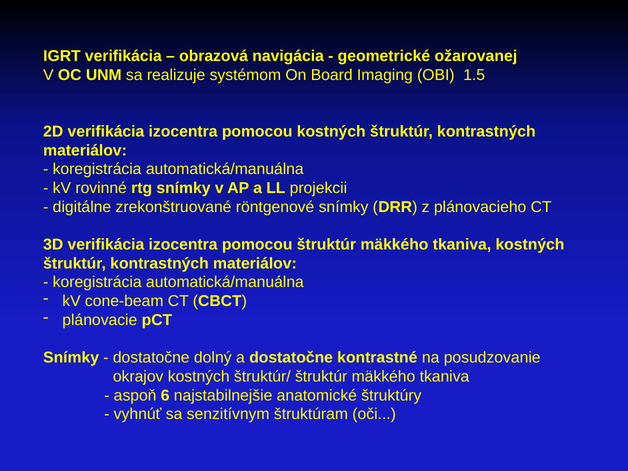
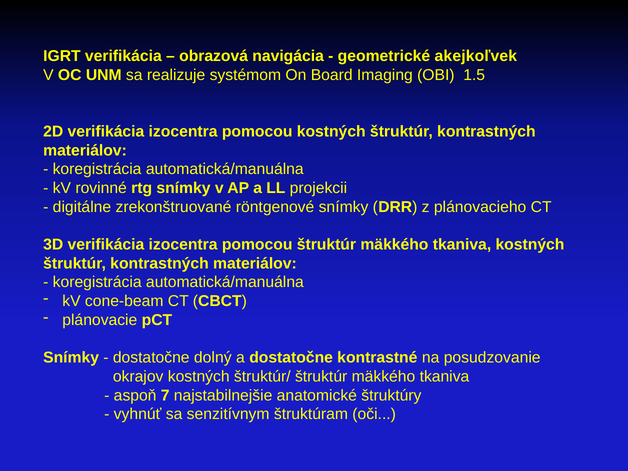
ožarovanej: ožarovanej -> akejkoľvek (476, 56)
6: 6 -> 7 (165, 395)
